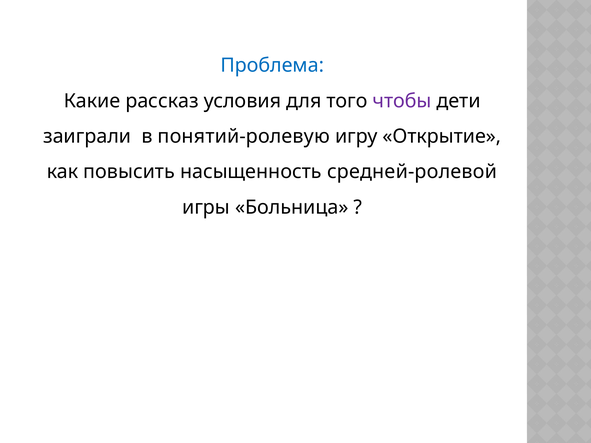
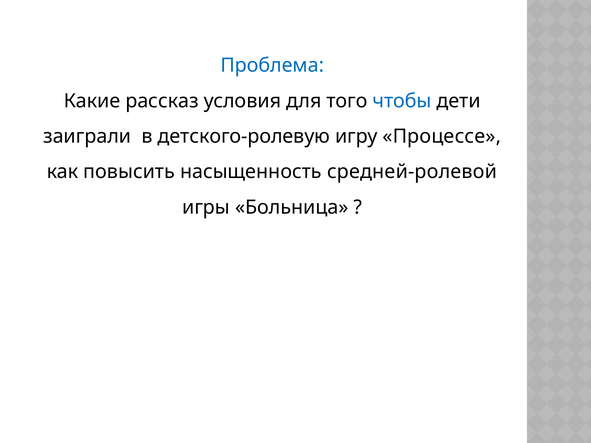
чтобы colour: purple -> blue (402, 101)
понятий-ролевую: понятий-ролевую -> детского-ролевую (244, 136)
Открытие: Открытие -> Процессе (442, 136)
